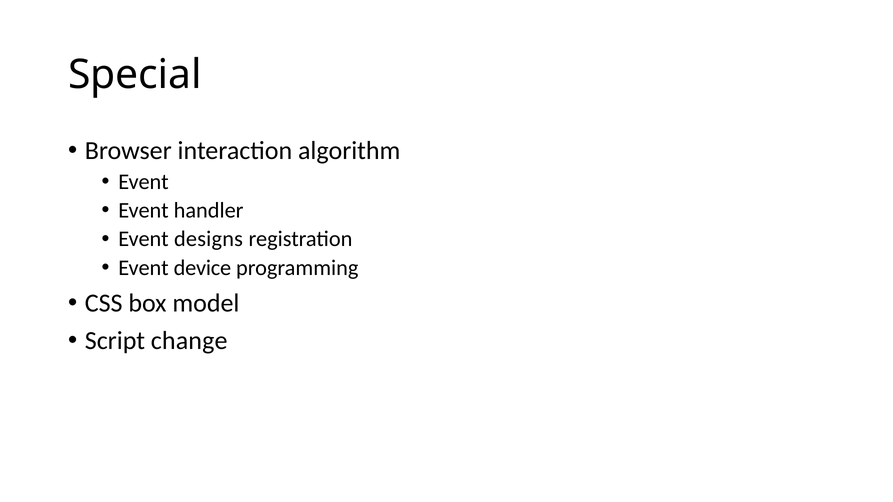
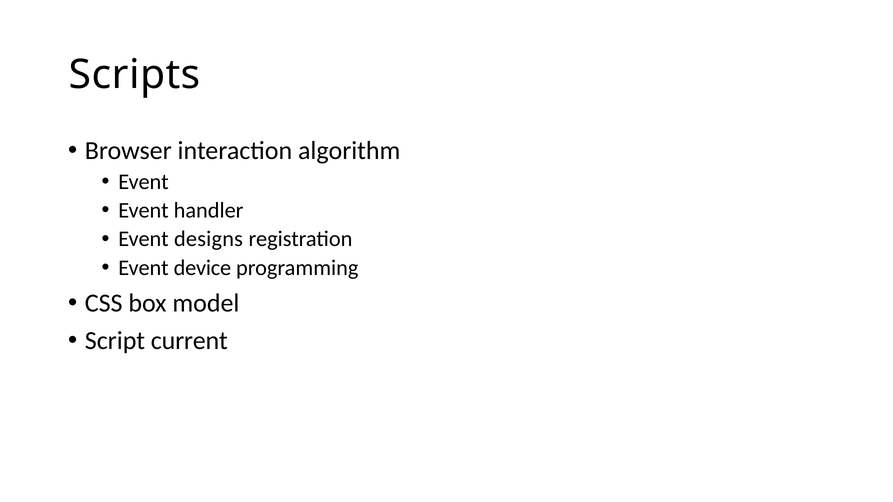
Special: Special -> Scripts (135, 75)
change: change -> current (189, 341)
